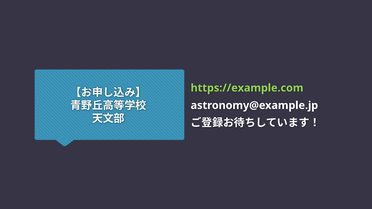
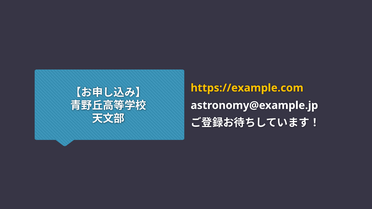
https://example.com colour: light green -> yellow (247, 88)
